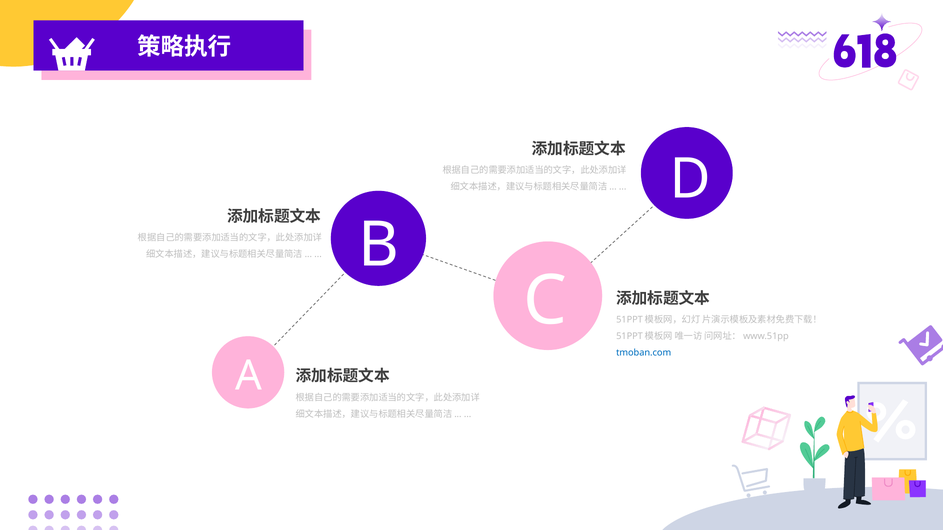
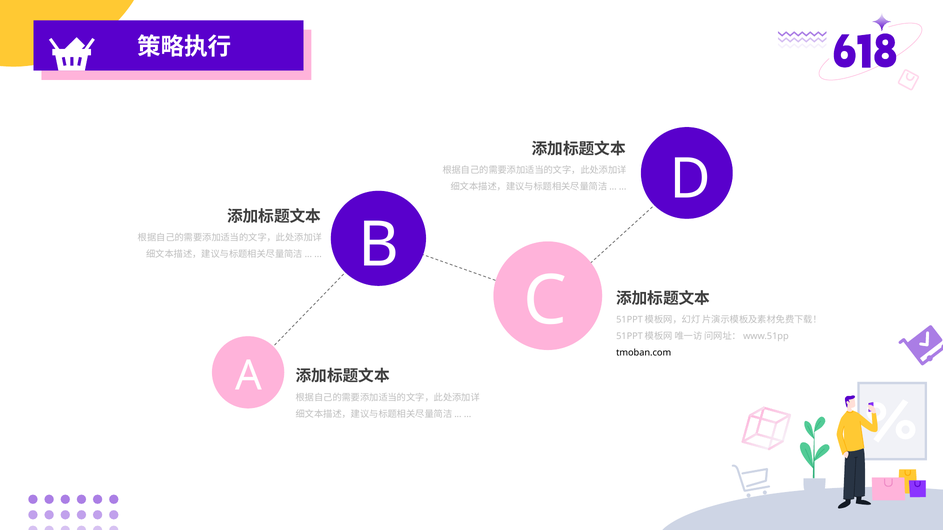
tmoban.com colour: blue -> black (644, 353)
